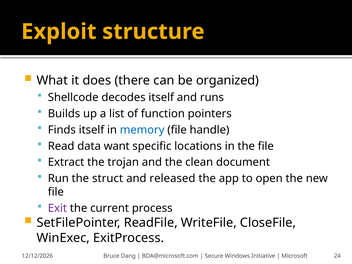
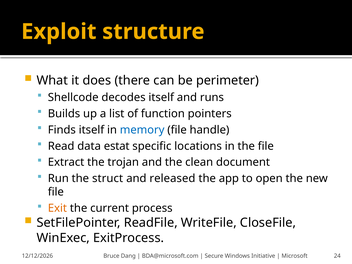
organized: organized -> perimeter (228, 80)
want: want -> estat (117, 146)
Exit colour: purple -> orange (57, 208)
